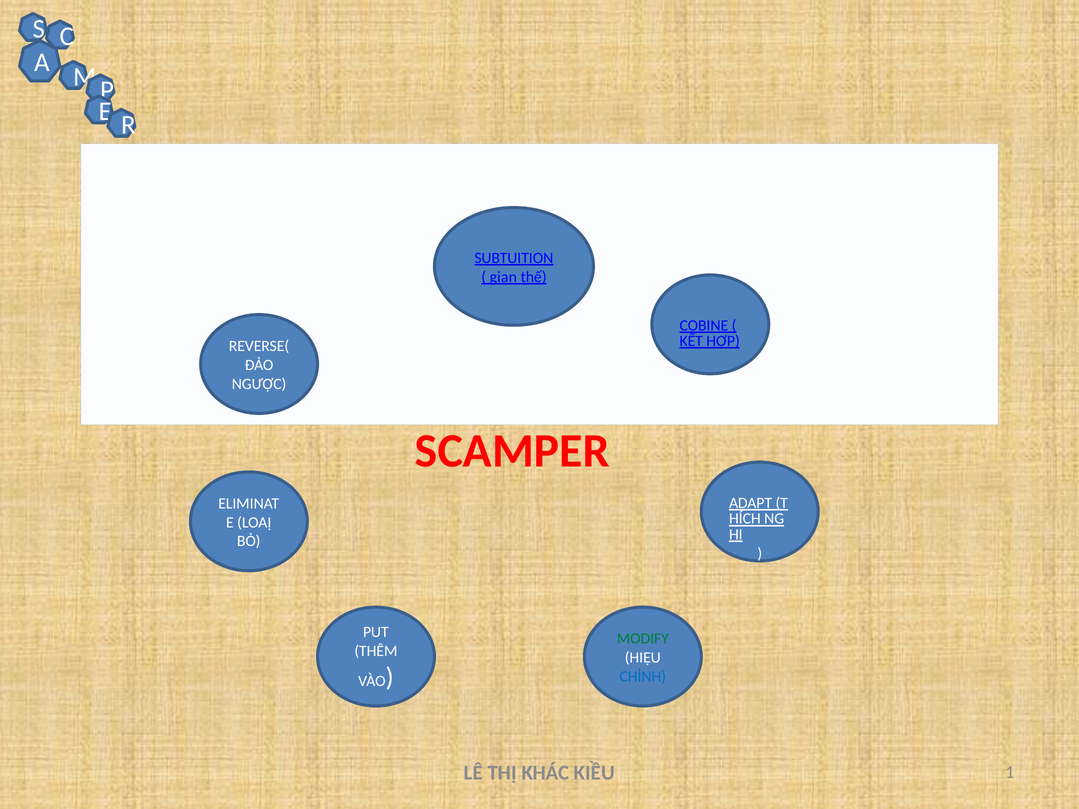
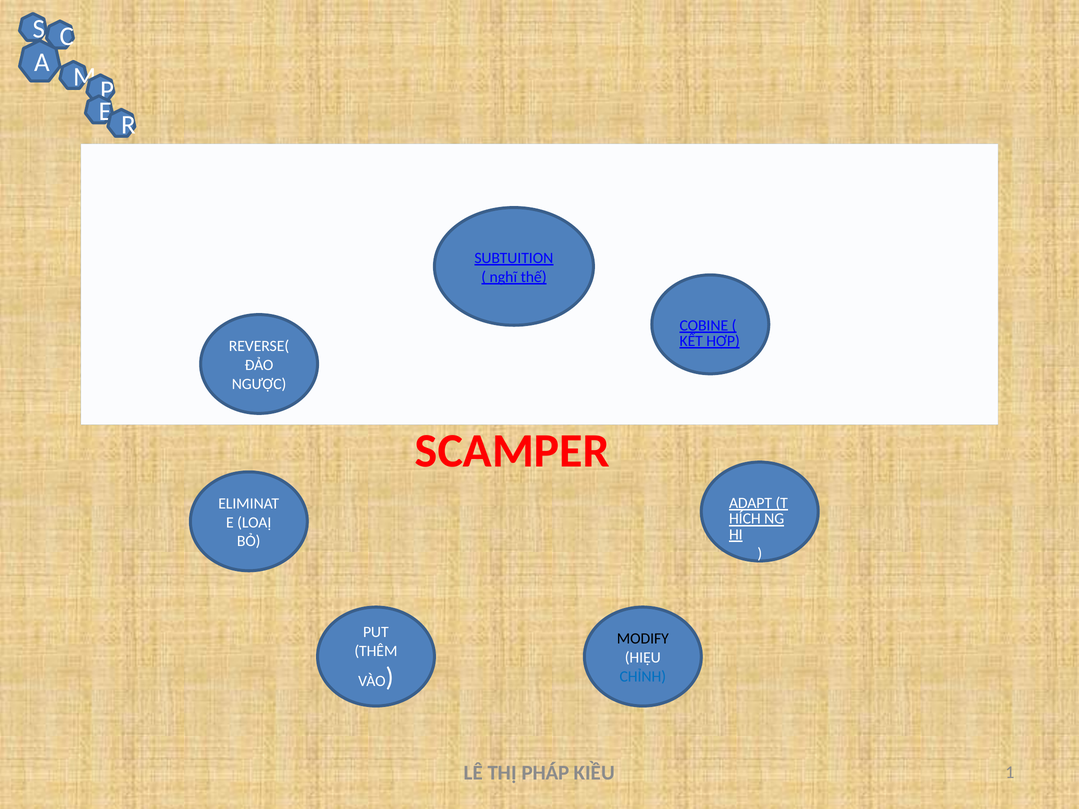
gian: gian -> nghĩ (503, 277)
MODIFY colour: green -> black (643, 639)
THỊ KHÁC: KHÁC -> PHÁP (545, 773)
